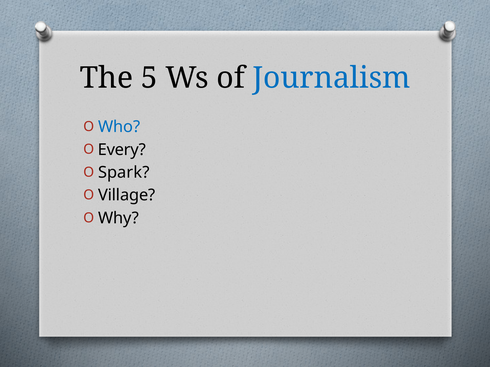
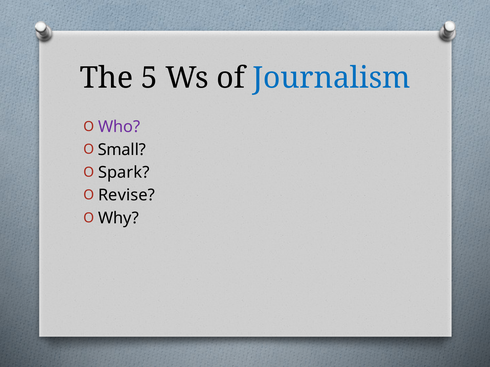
Who colour: blue -> purple (119, 127)
Every: Every -> Small (122, 150)
Village: Village -> Revise (127, 196)
